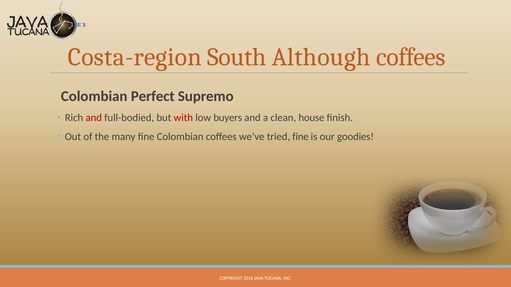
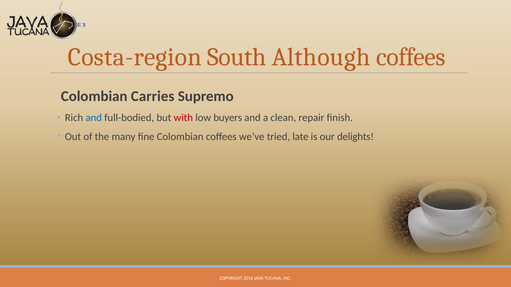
Perfect: Perfect -> Carries (153, 97)
and colour: red -> blue (94, 118)
house: house -> repair (311, 118)
tried fine: fine -> late (300, 137)
goodies: goodies -> delights (356, 137)
